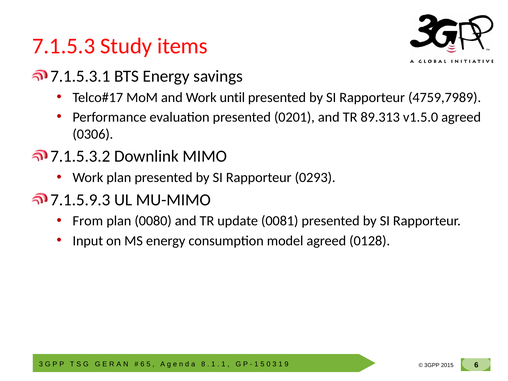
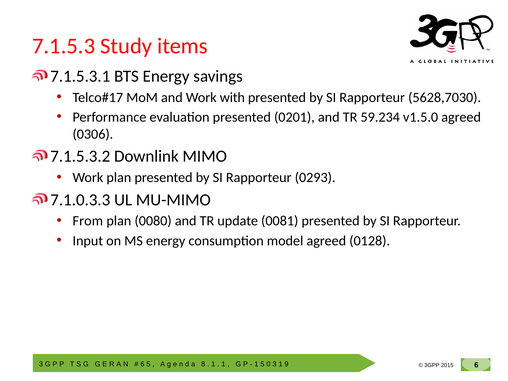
until: until -> with (232, 97)
4759,7989: 4759,7989 -> 5628,7030 (445, 97)
89.313: 89.313 -> 59.234 (380, 117)
7.1.5.9.3: 7.1.5.9.3 -> 7.1.0.3.3 (80, 200)
